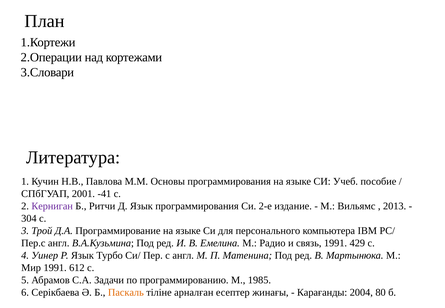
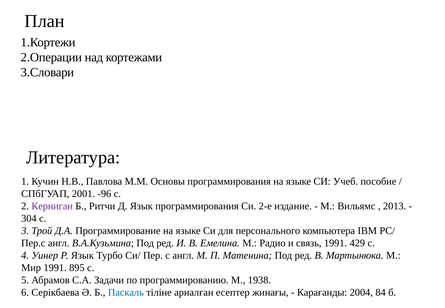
-41: -41 -> -96 (104, 194)
612: 612 -> 895 (77, 268)
1985: 1985 -> 1938 (259, 280)
Паскаль colour: orange -> blue (126, 292)
80: 80 -> 84 (381, 292)
